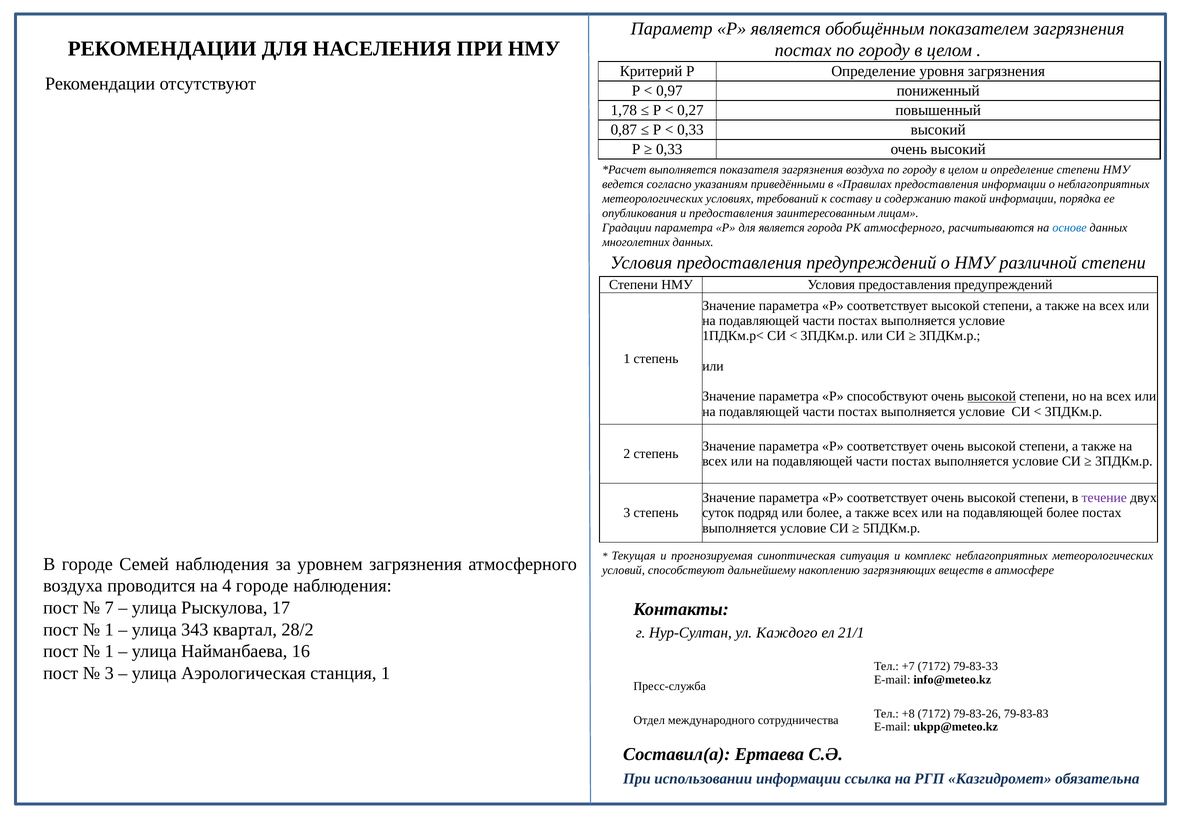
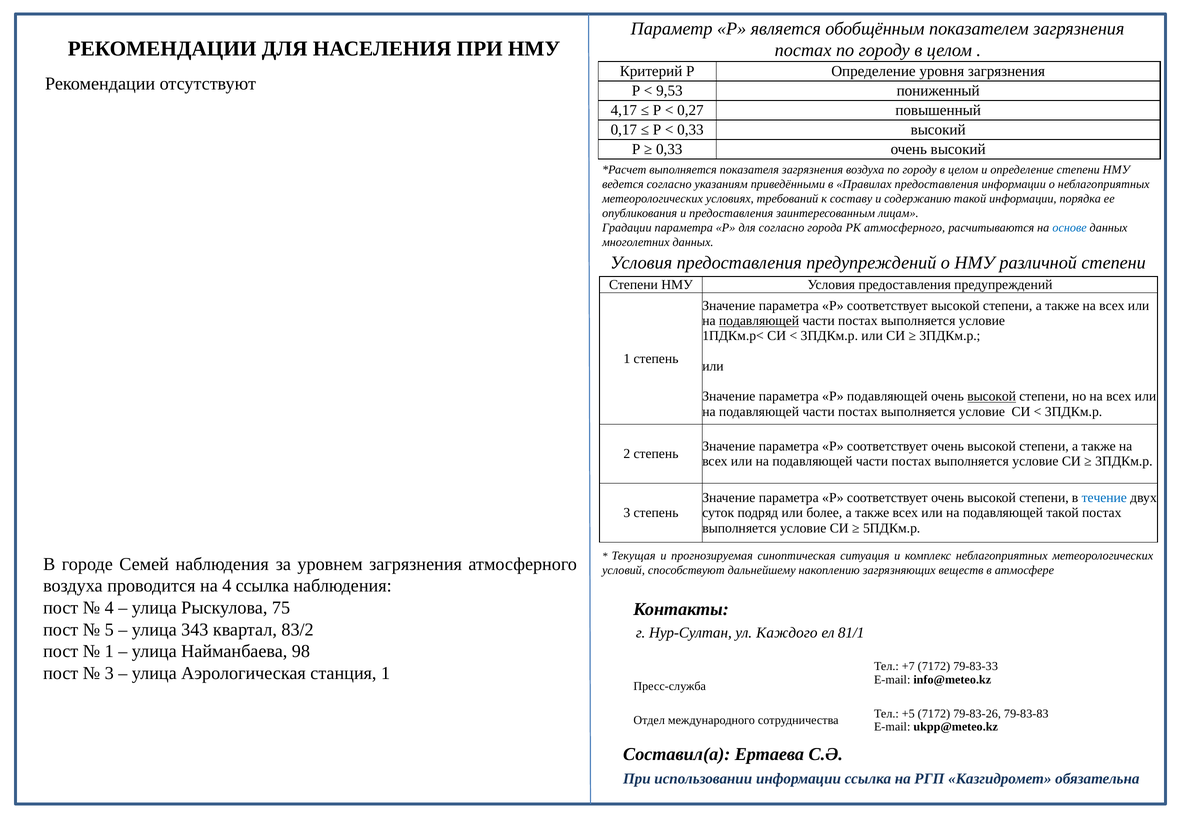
0,97: 0,97 -> 9,53 (669, 91)
1,78: 1,78 -> 4,17 (624, 110)
0,87: 0,87 -> 0,17 (624, 130)
для является: является -> согласно (782, 228)
подавляющей underline: none -> present (759, 321)
Р способствуют: способствуют -> подавляющей (887, 396)
течение colour: purple -> blue (1104, 498)
подавляющей более: более -> такой (1063, 513)
4 городе: городе -> ссылка (262, 586)
7: 7 -> 4 (109, 607)
17: 17 -> 75 (281, 607)
1: 1 -> 5 (109, 629)
28/2: 28/2 -> 83/2 (298, 629)
21/1: 21/1 -> 81/1 (851, 632)
16: 16 -> 98 (301, 651)
+8: +8 -> +5 (908, 713)
